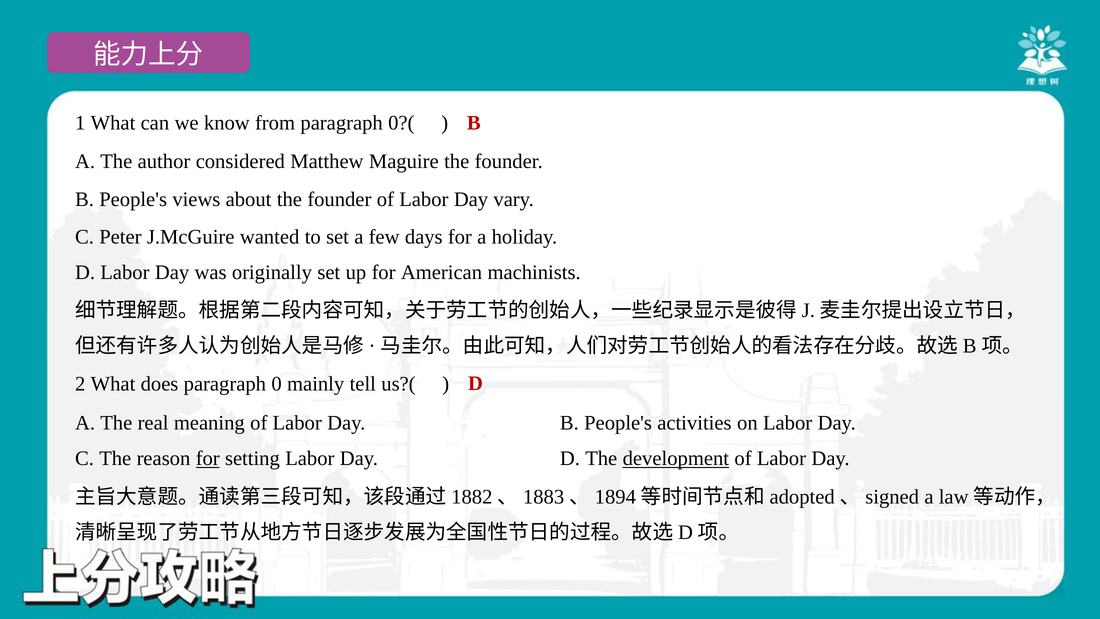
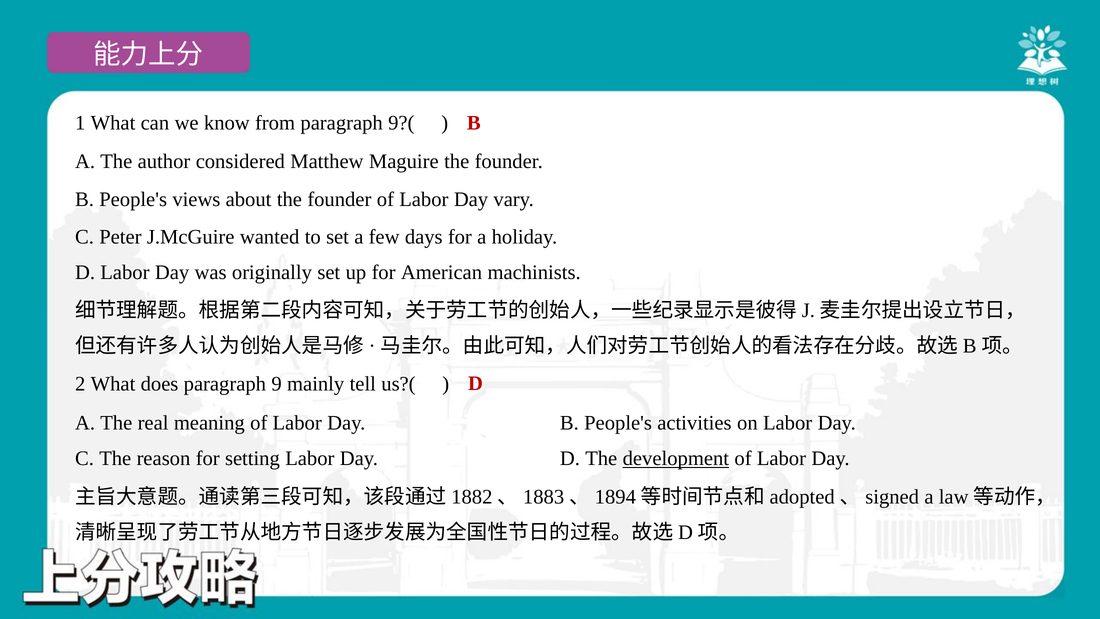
0?(: 0?( -> 9?( (401, 123)
0: 0 -> 9 (277, 384)
for underline: present -> none (208, 458)
